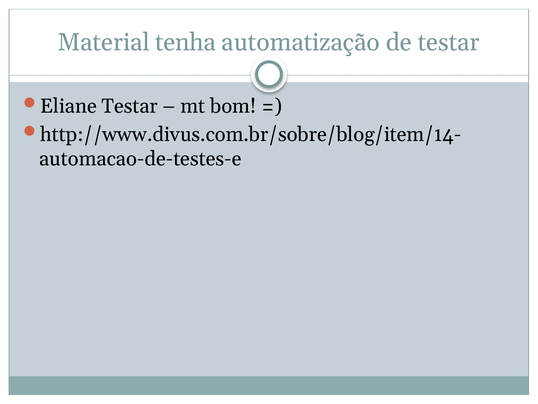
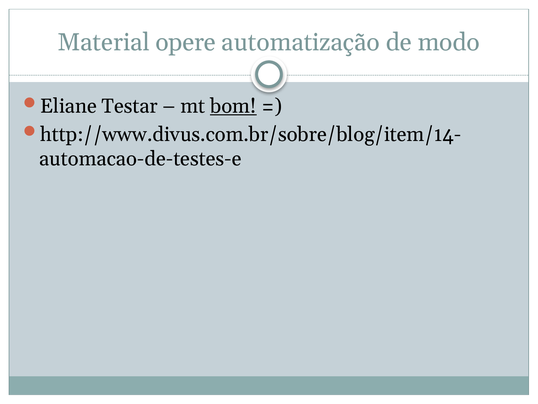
tenha: tenha -> opere (186, 42)
de testar: testar -> modo (449, 42)
bom underline: none -> present (233, 106)
